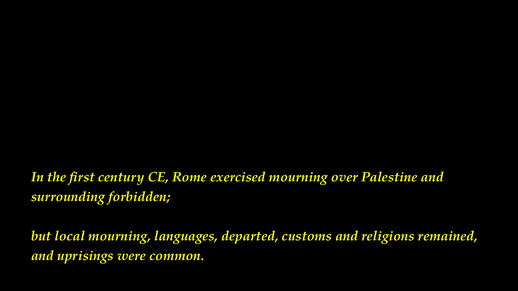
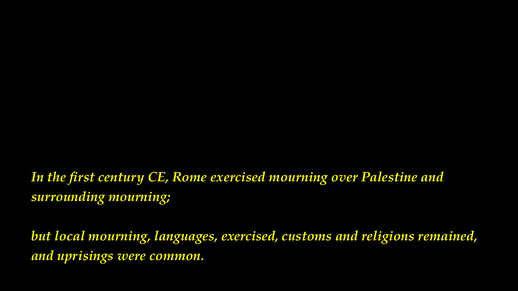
surrounding forbidden: forbidden -> mourning (139, 197)
languages departed: departed -> exercised (250, 236)
